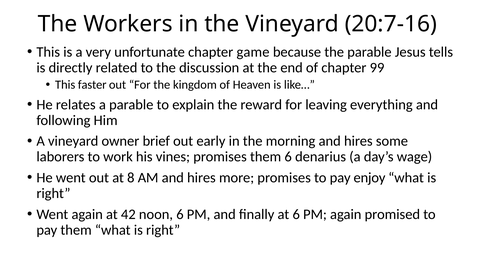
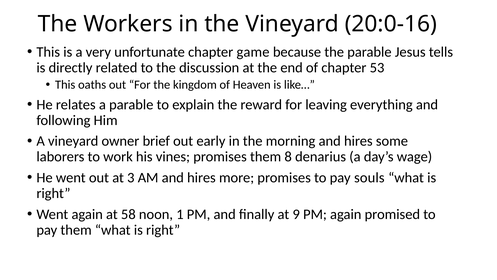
20:7-16: 20:7-16 -> 20:0-16 (391, 24)
99: 99 -> 53 (377, 68)
faster: faster -> oaths (92, 85)
them 6: 6 -> 8 (288, 157)
8: 8 -> 3 (131, 177)
enjoy: enjoy -> souls (369, 177)
42: 42 -> 58 (128, 214)
noon 6: 6 -> 1 (180, 214)
at 6: 6 -> 9 (296, 214)
